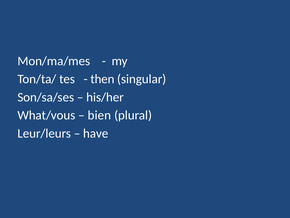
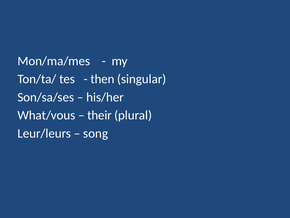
bien: bien -> their (100, 115)
have: have -> song (96, 133)
